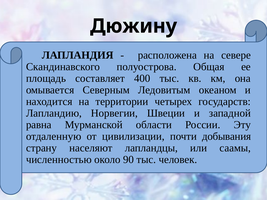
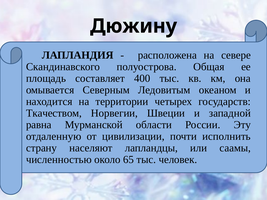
Лапландию: Лапландию -> Ткачеством (54, 113)
добывания: добывания -> исполнить (226, 137)
90: 90 -> 65 (129, 160)
